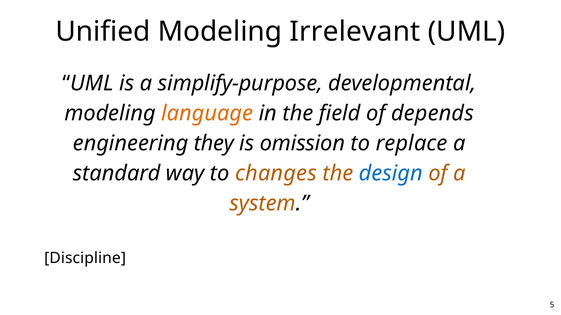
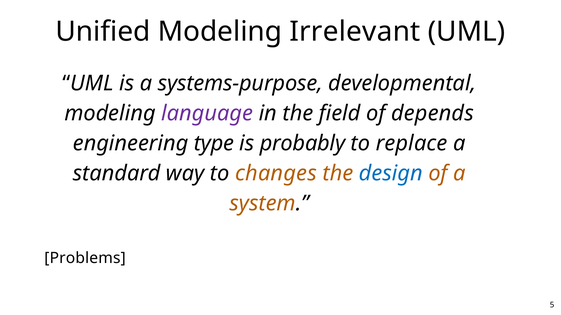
simplify-purpose: simplify-purpose -> systems-purpose (240, 84)
language colour: orange -> purple (207, 114)
they: they -> type (214, 144)
omission: omission -> probably (302, 144)
Discipline: Discipline -> Problems (85, 259)
